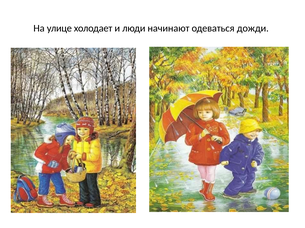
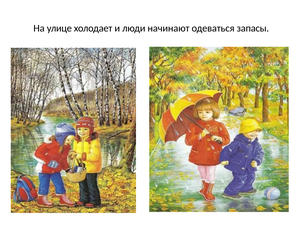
дожди: дожди -> запасы (253, 28)
